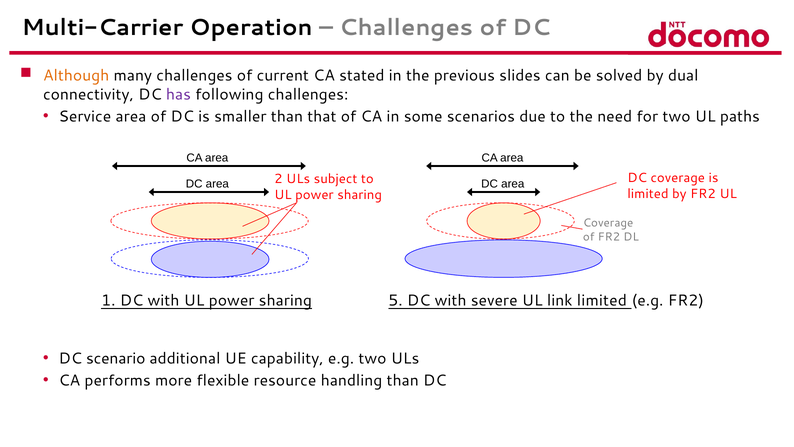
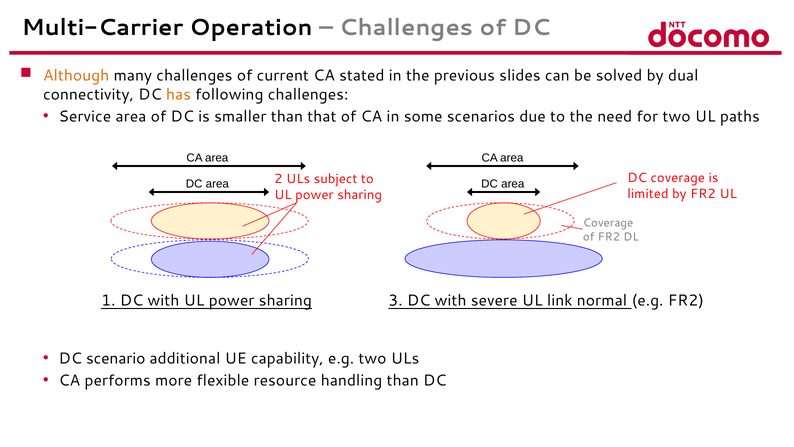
has colour: purple -> orange (178, 94)
5: 5 -> 3 (396, 301)
link limited: limited -> normal (602, 301)
